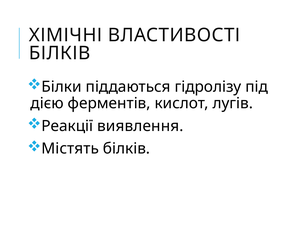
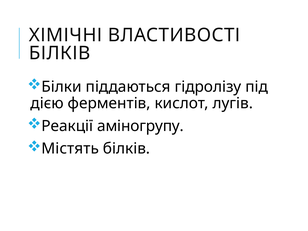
виявлення: виявлення -> аміногрупу (140, 126)
